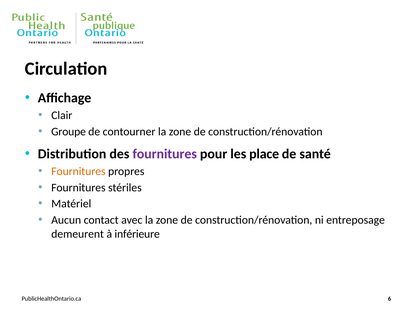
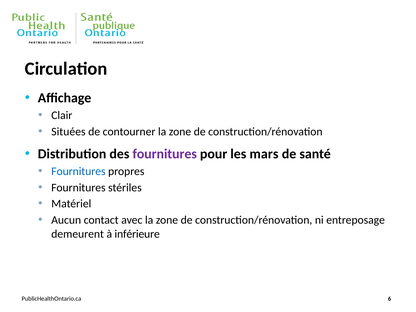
Groupe: Groupe -> Situées (68, 132)
place: place -> mars (264, 154)
Fournitures colour: orange -> blue (78, 171)
